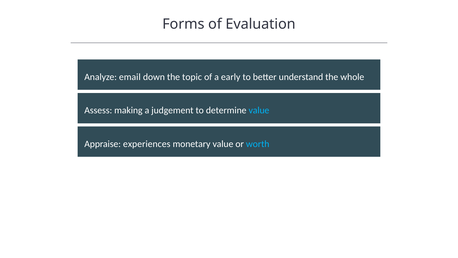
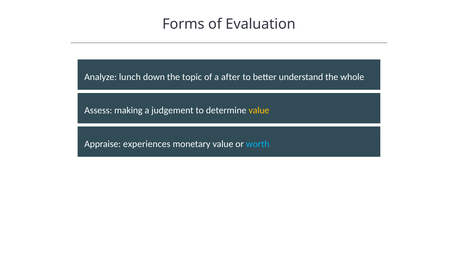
email: email -> lunch (130, 77)
early: early -> after (231, 77)
value colour: light blue -> yellow (259, 110)
